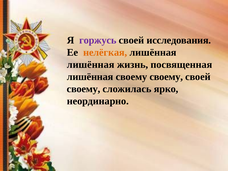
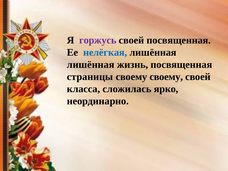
своей исследования: исследования -> посвященная (179, 40)
нелёгкая colour: orange -> blue (105, 52)
лишённая: лишённая -> страницы (90, 77)
своему: своему -> класса (83, 89)
